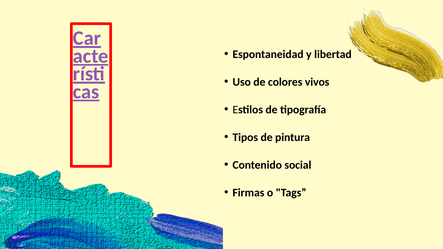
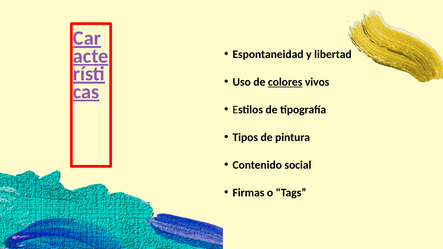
colores underline: none -> present (285, 82)
